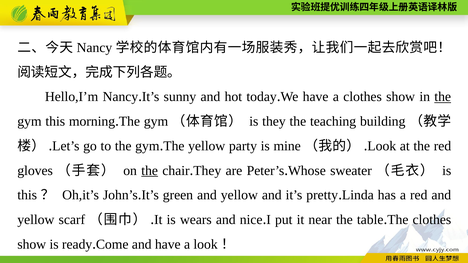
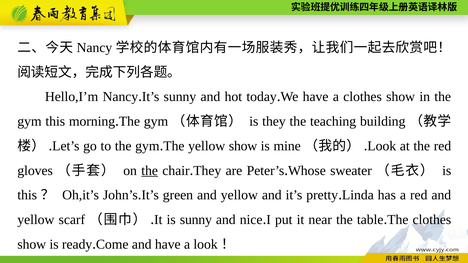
the underline: present -> none (443, 97)
yellow party: party -> show (243, 146)
is wears: wears -> sunny (196, 220)
